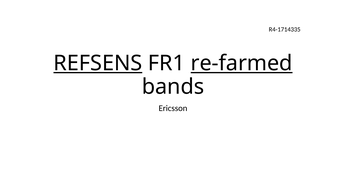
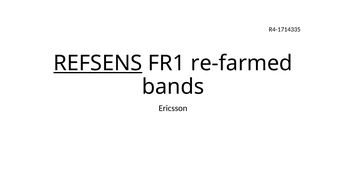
re-farmed underline: present -> none (242, 63)
